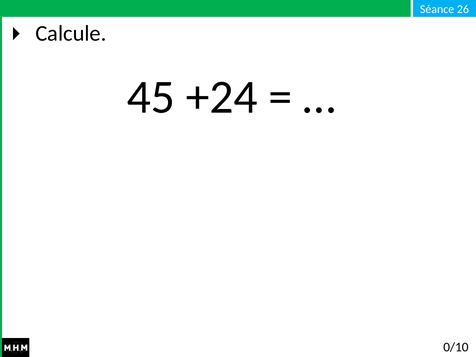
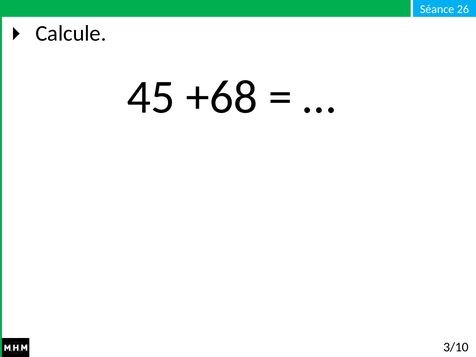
+24: +24 -> +68 (222, 97)
0/10: 0/10 -> 3/10 (456, 347)
